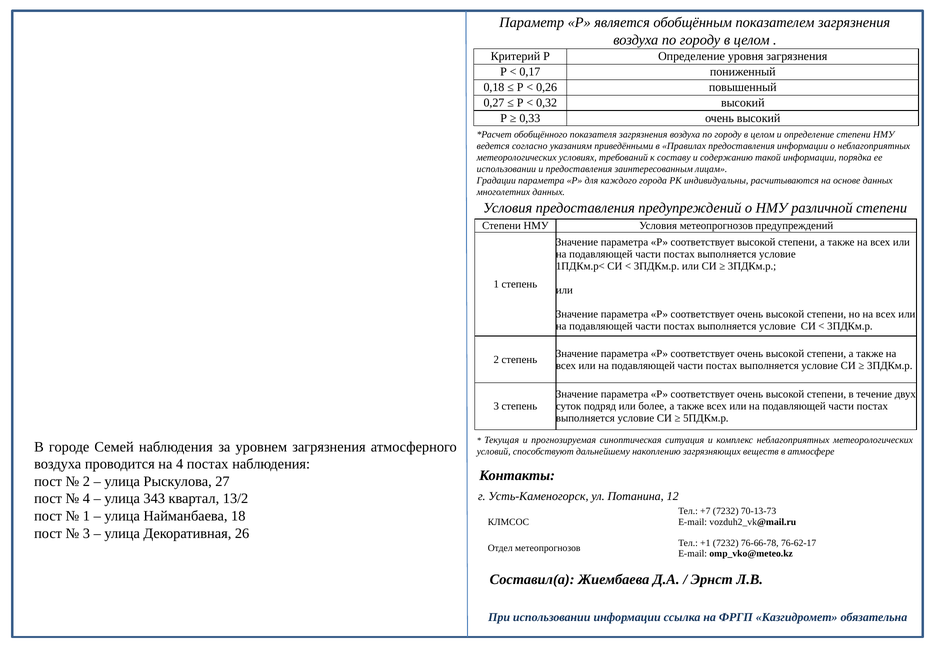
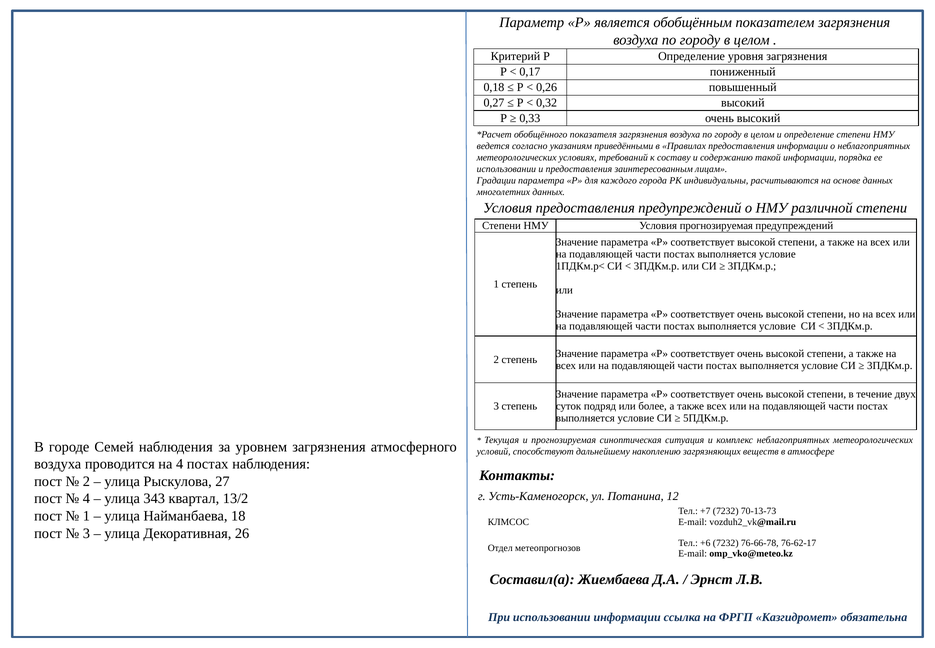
Условия метеопрогнозов: метеопрогнозов -> прогнозируемая (716, 225)
+1: +1 -> +6 (705, 542)
